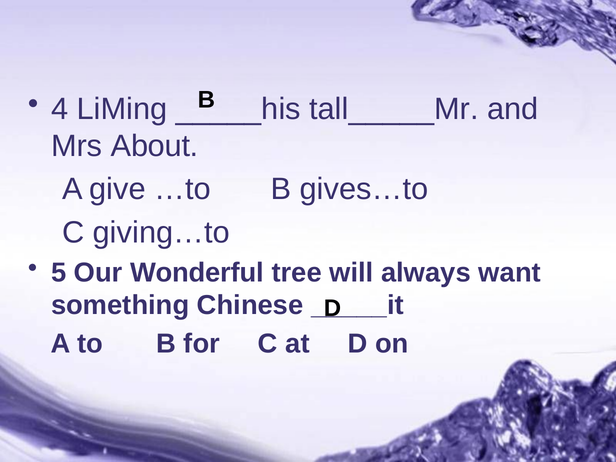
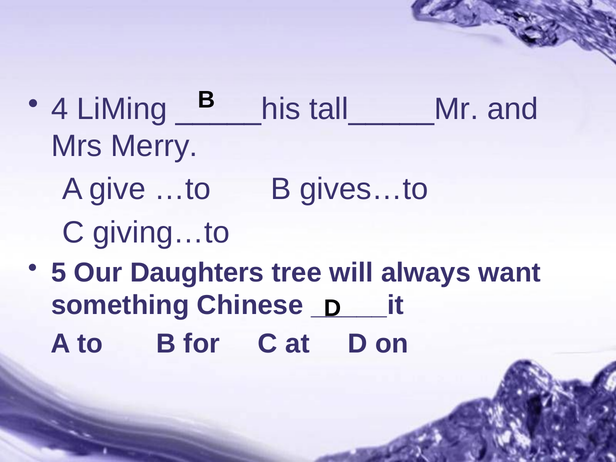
About: About -> Merry (154, 146)
Wonderful: Wonderful -> Daughters (197, 273)
